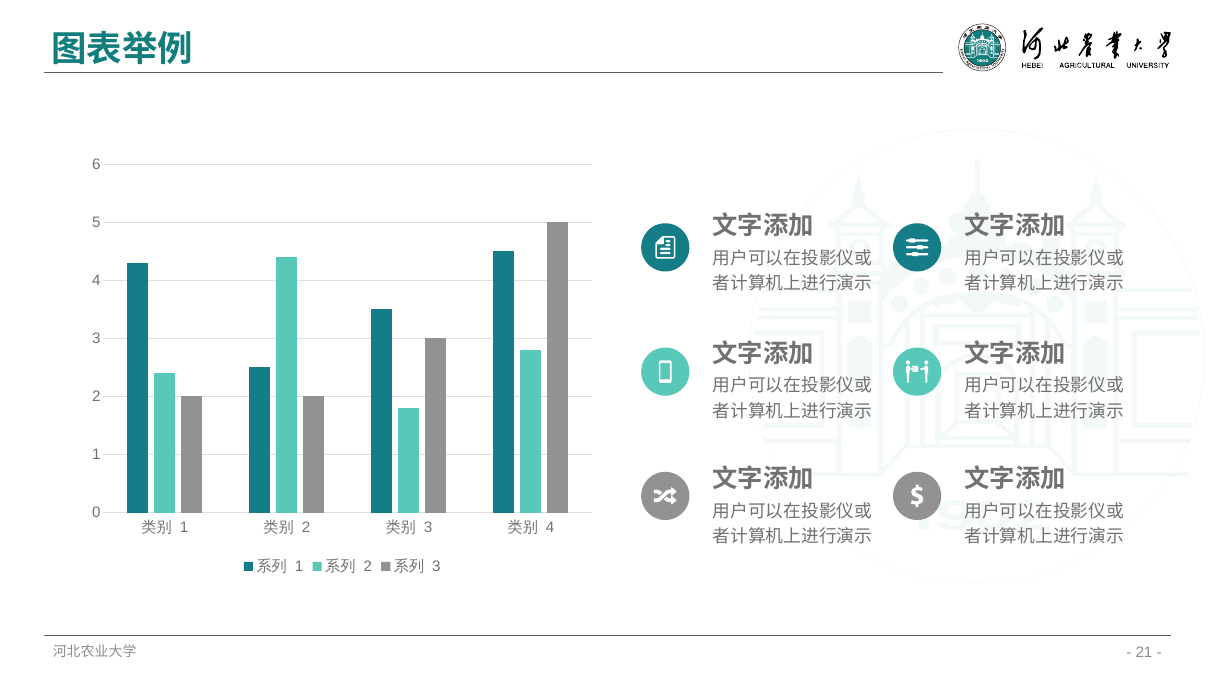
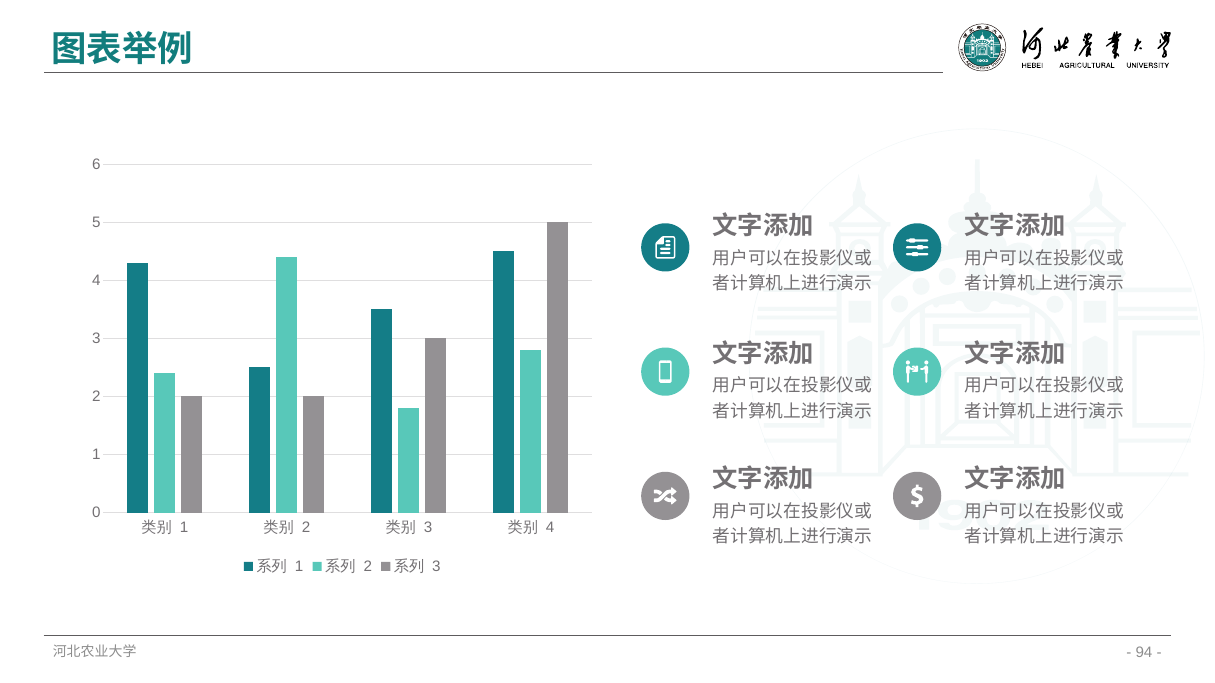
21: 21 -> 94 (1144, 653)
